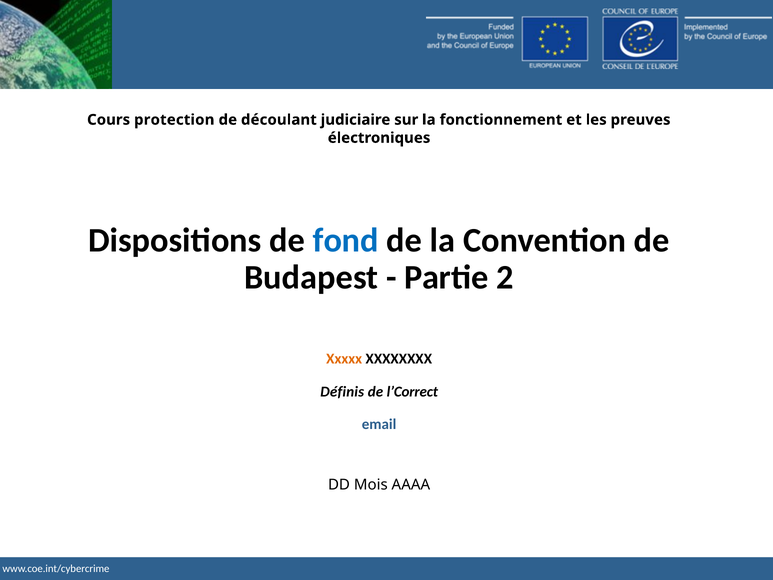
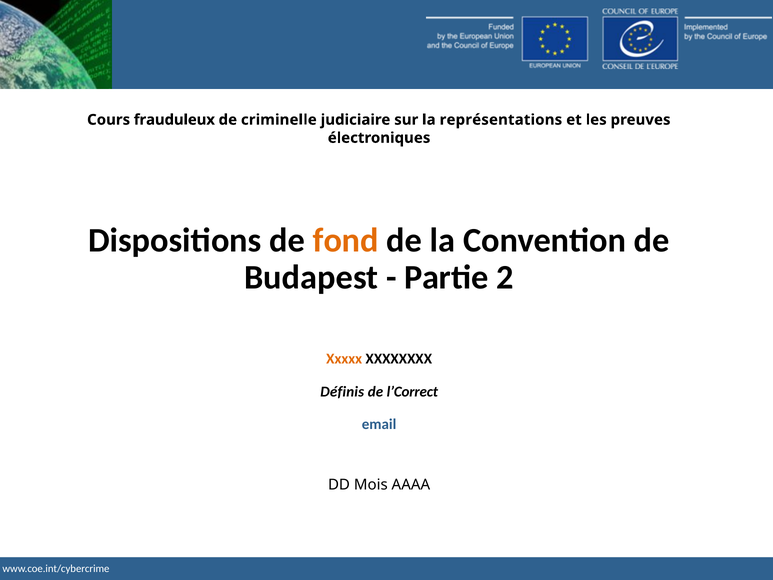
protection: protection -> frauduleux (174, 120)
découlant: découlant -> criminelle (279, 120)
fonctionnement: fonctionnement -> représentations (501, 120)
fond colour: blue -> orange (346, 240)
